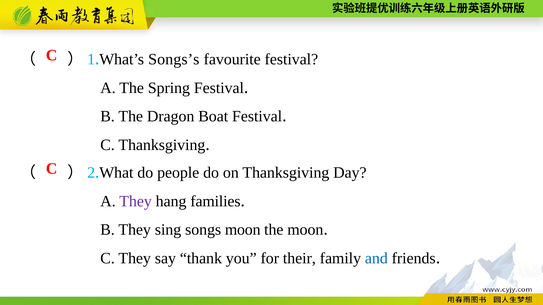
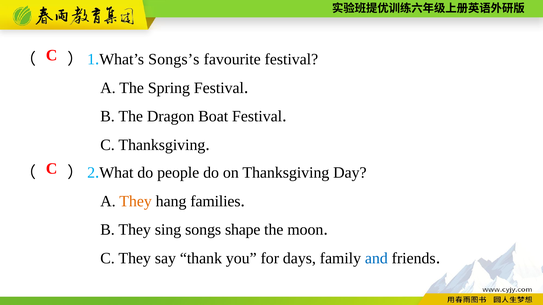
They colour: purple -> orange (136, 201)
songs moon: moon -> shape (243, 230)
their: their -> days (299, 259)
